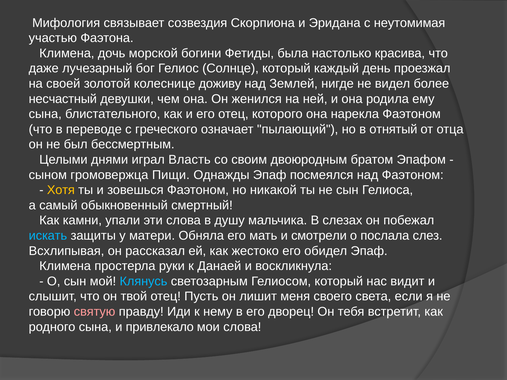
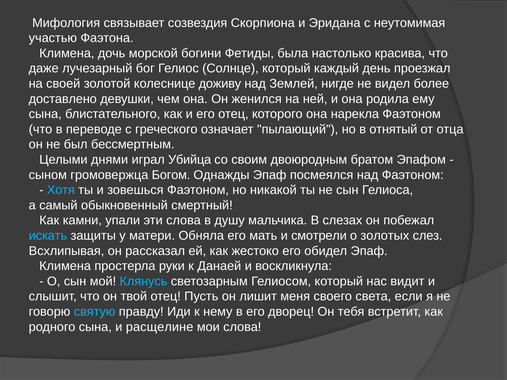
несчастный: несчастный -> доставлено (63, 99)
Власть: Власть -> Убийца (190, 160)
Пищи: Пищи -> Богом (171, 175)
Хотя colour: yellow -> light blue (61, 190)
послала: послала -> золотых (385, 236)
святую colour: pink -> light blue (95, 312)
привлекало: привлекало -> расщелине (160, 327)
